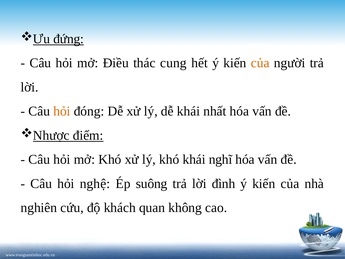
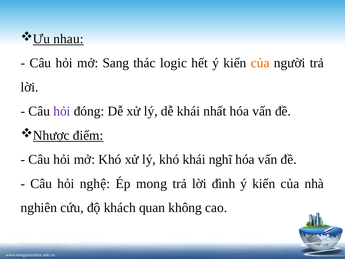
đứng: đứng -> nhau (68, 39)
Điều: Điều -> Sang (116, 63)
cung: cung -> logic (173, 63)
hỏi colour: orange -> purple (62, 111)
suông: suông -> mong (151, 183)
